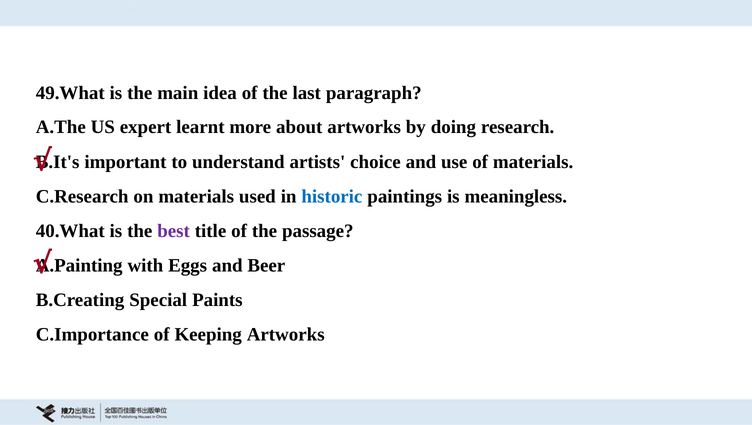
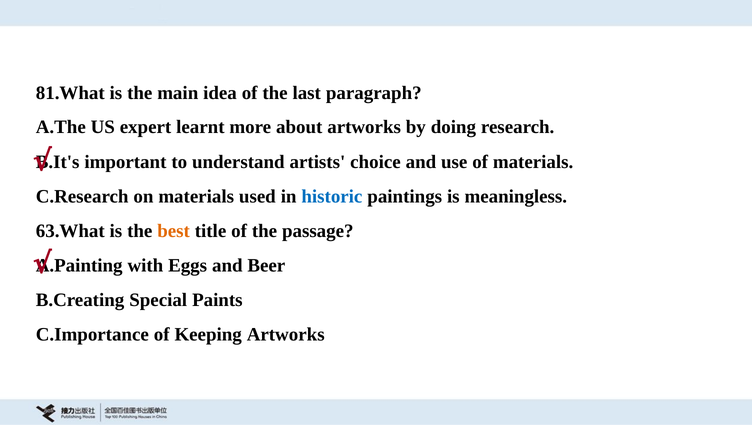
49.What: 49.What -> 81.What (70, 93)
40.What: 40.What -> 63.What (70, 231)
best colour: purple -> orange (174, 231)
